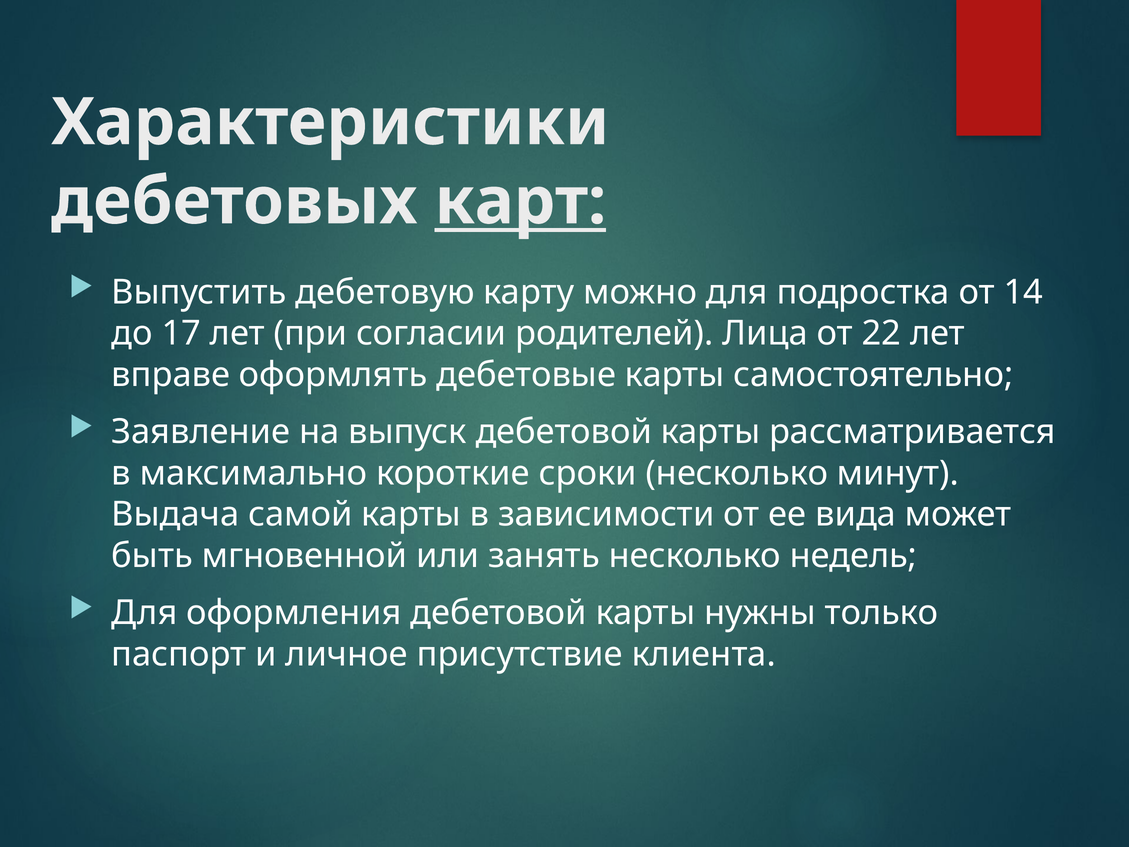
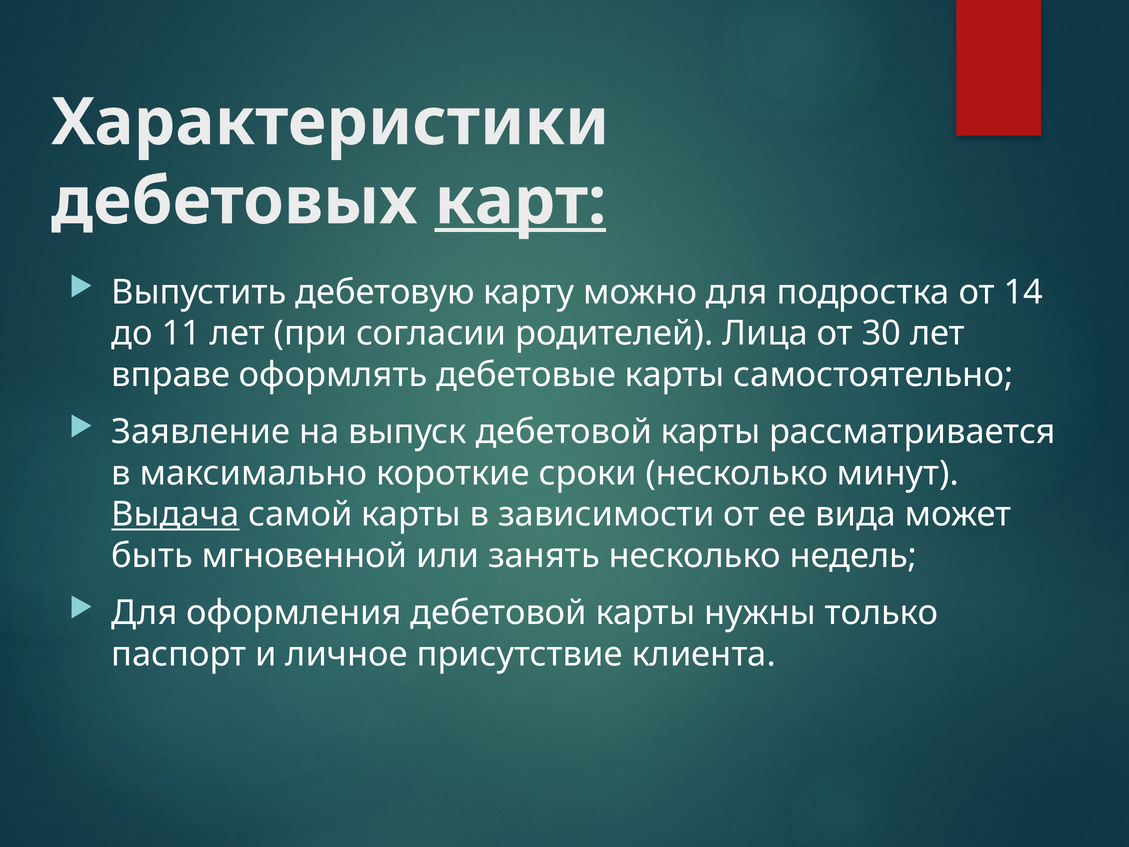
17: 17 -> 11 (181, 333)
22: 22 -> 30 (881, 333)
Выдача underline: none -> present (175, 514)
